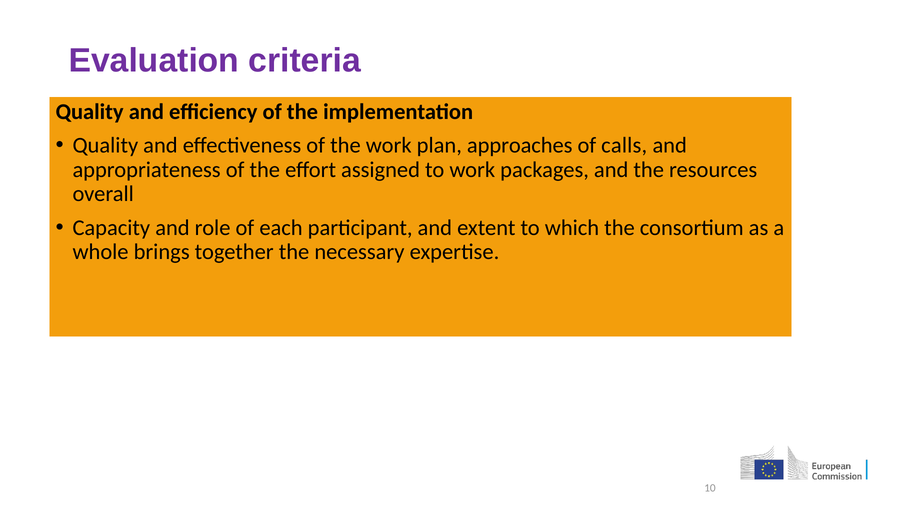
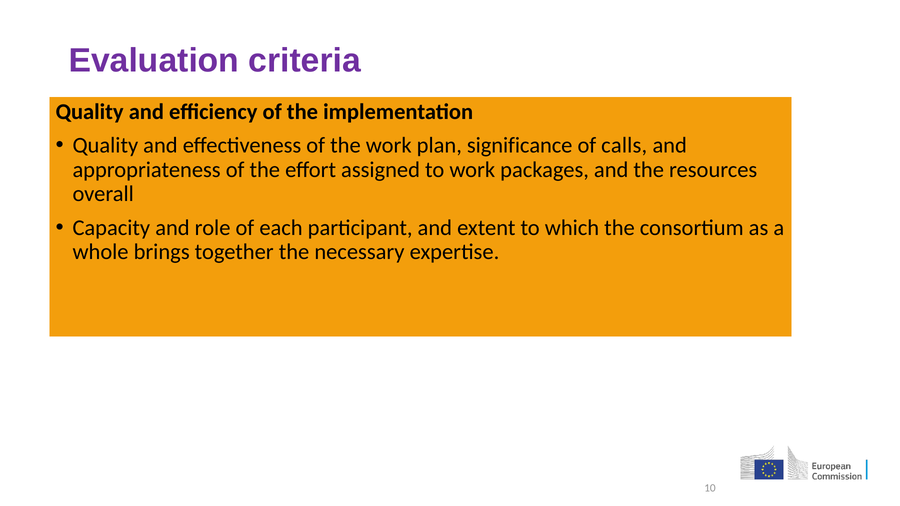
approaches: approaches -> significance (520, 145)
